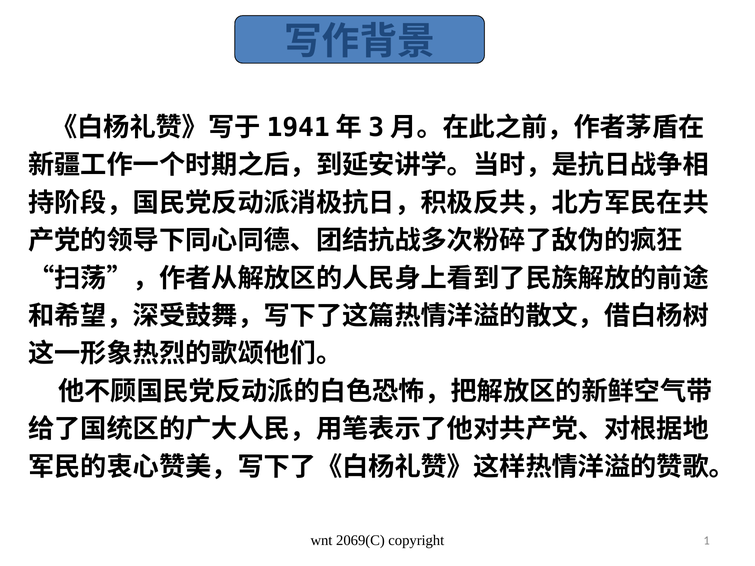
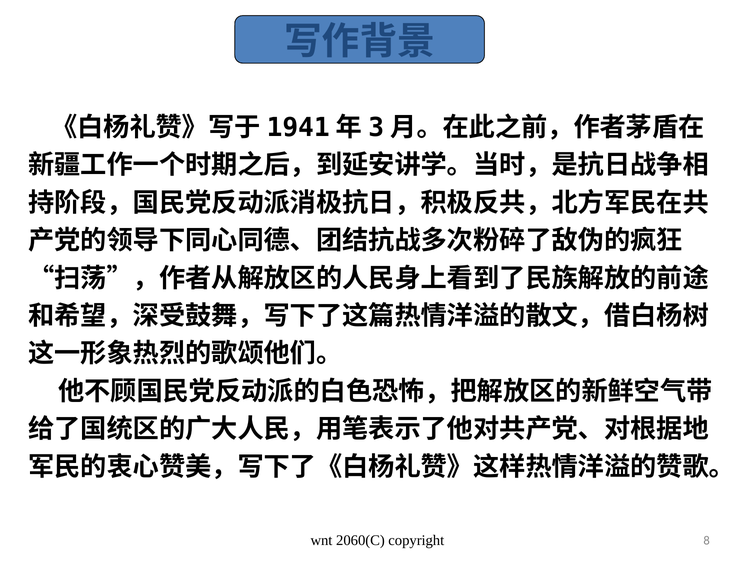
2069(C: 2069(C -> 2060(C (360, 541)
1: 1 -> 8 (707, 541)
